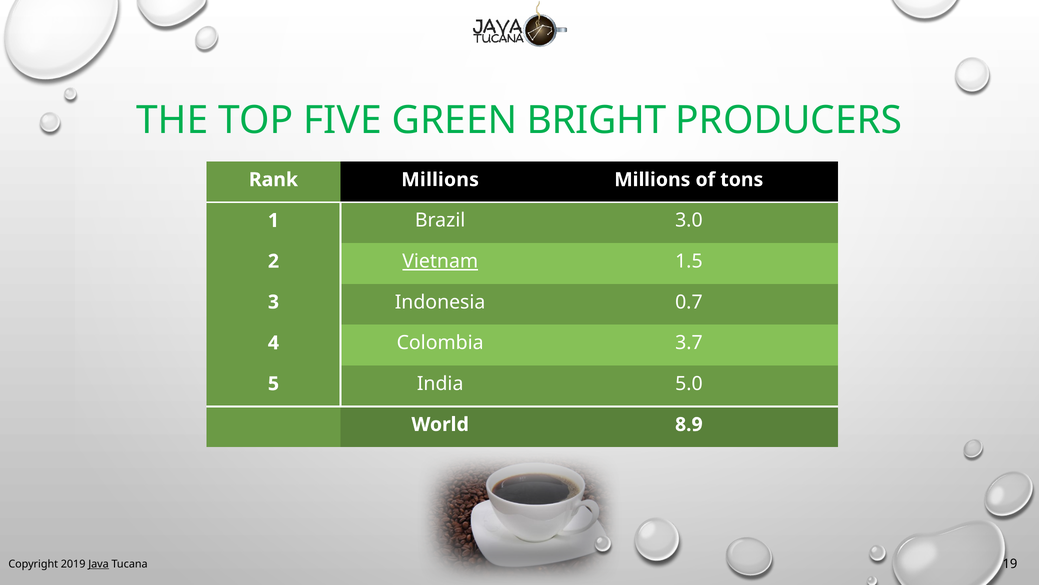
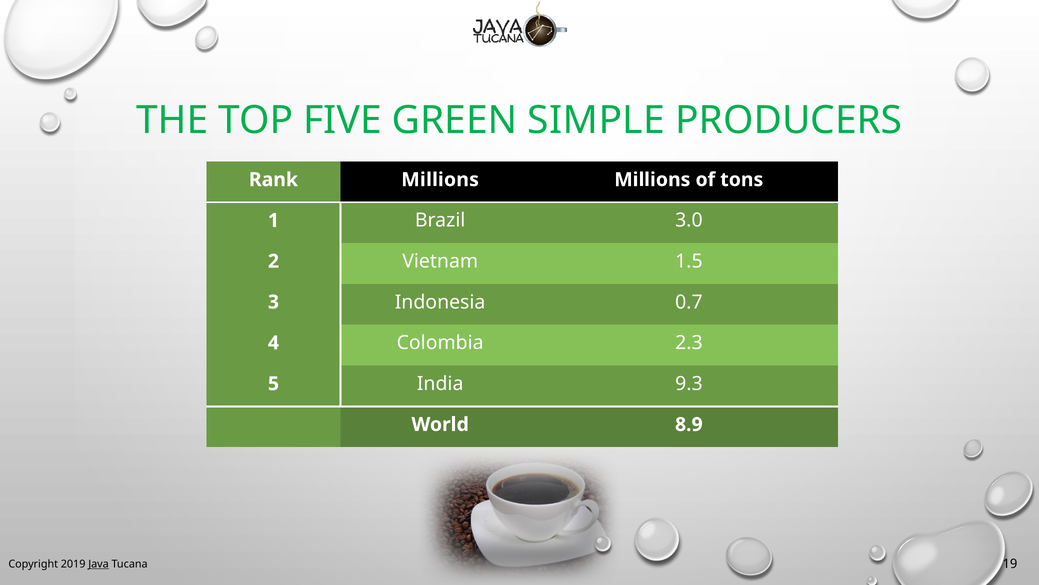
BRIGHT: BRIGHT -> SIMPLE (596, 120)
Vietnam underline: present -> none (440, 261)
3.7: 3.7 -> 2.3 (689, 343)
5.0: 5.0 -> 9.3 (689, 383)
